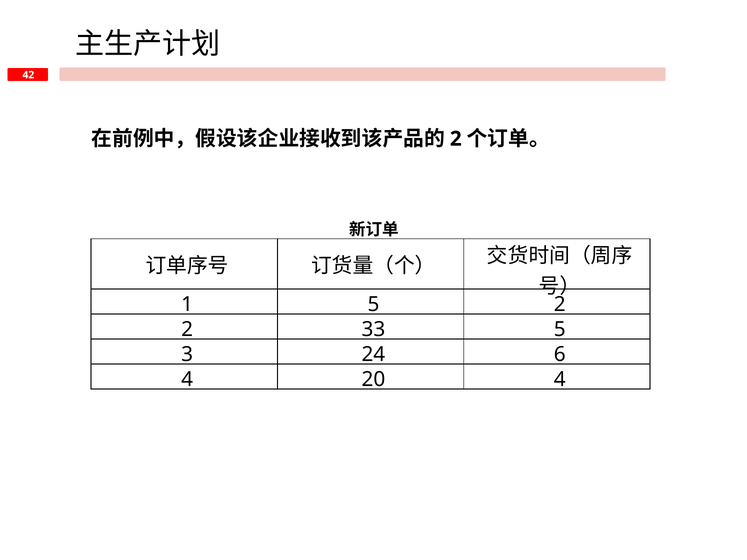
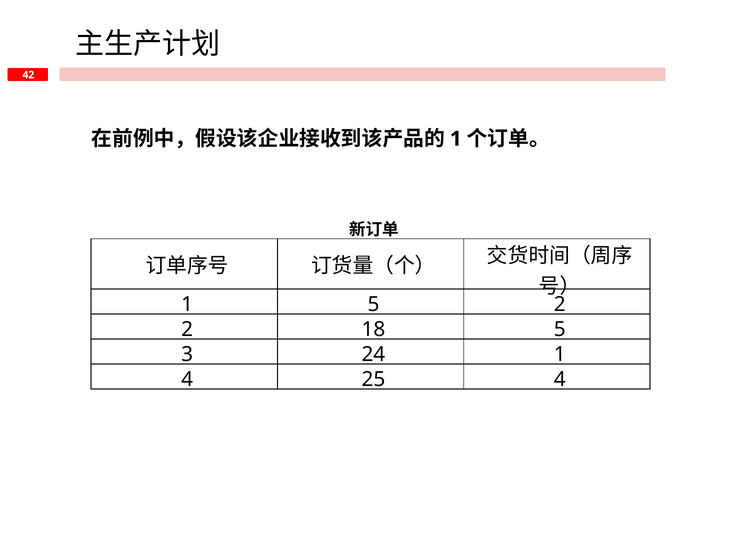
2: 2 -> 1 (456, 139)
33: 33 -> 18 (373, 329)
24 6: 6 -> 1 (560, 354)
20: 20 -> 25 (373, 379)
